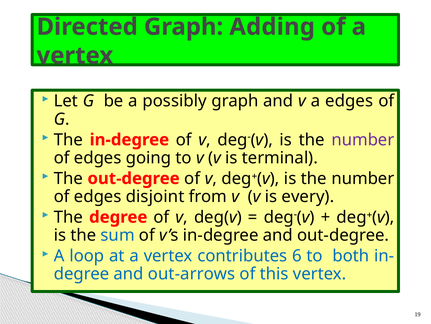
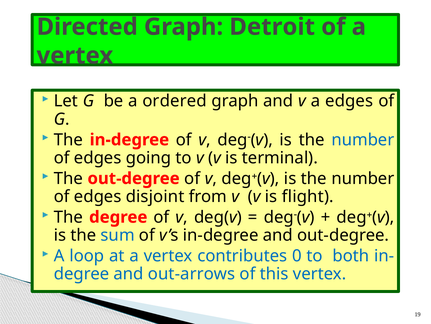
Adding: Adding -> Detroit (272, 27)
possibly: possibly -> ordered (175, 101)
number colour: purple -> blue (363, 139)
every: every -> flight (308, 196)
6: 6 -> 0 (297, 255)
